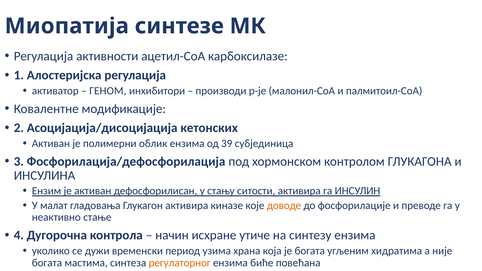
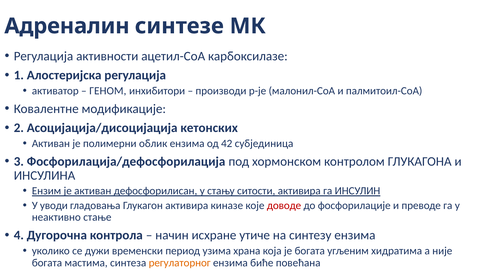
Миопатија: Миопатија -> Адреналин (67, 26)
39: 39 -> 42 (227, 143)
малат: малат -> уводи (54, 206)
доводе colour: orange -> red (284, 206)
